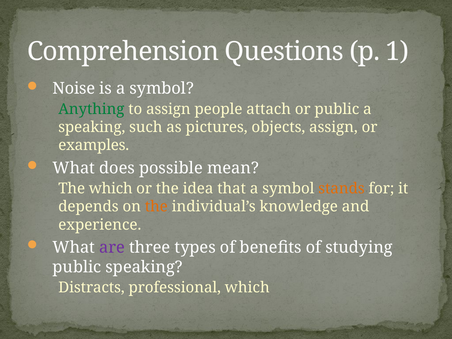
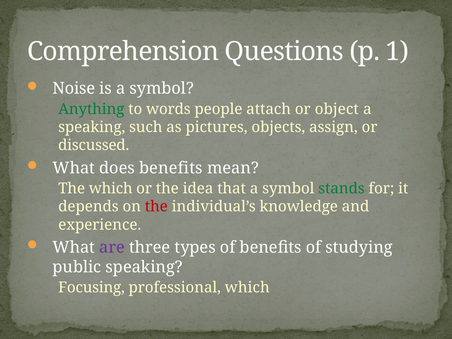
to assign: assign -> words (168, 109)
or public: public -> object (337, 109)
examples: examples -> discussed (94, 145)
does possible: possible -> benefits (171, 168)
stands colour: orange -> green (341, 189)
the colour: orange -> red (156, 207)
Distracts: Distracts -> Focusing (92, 288)
